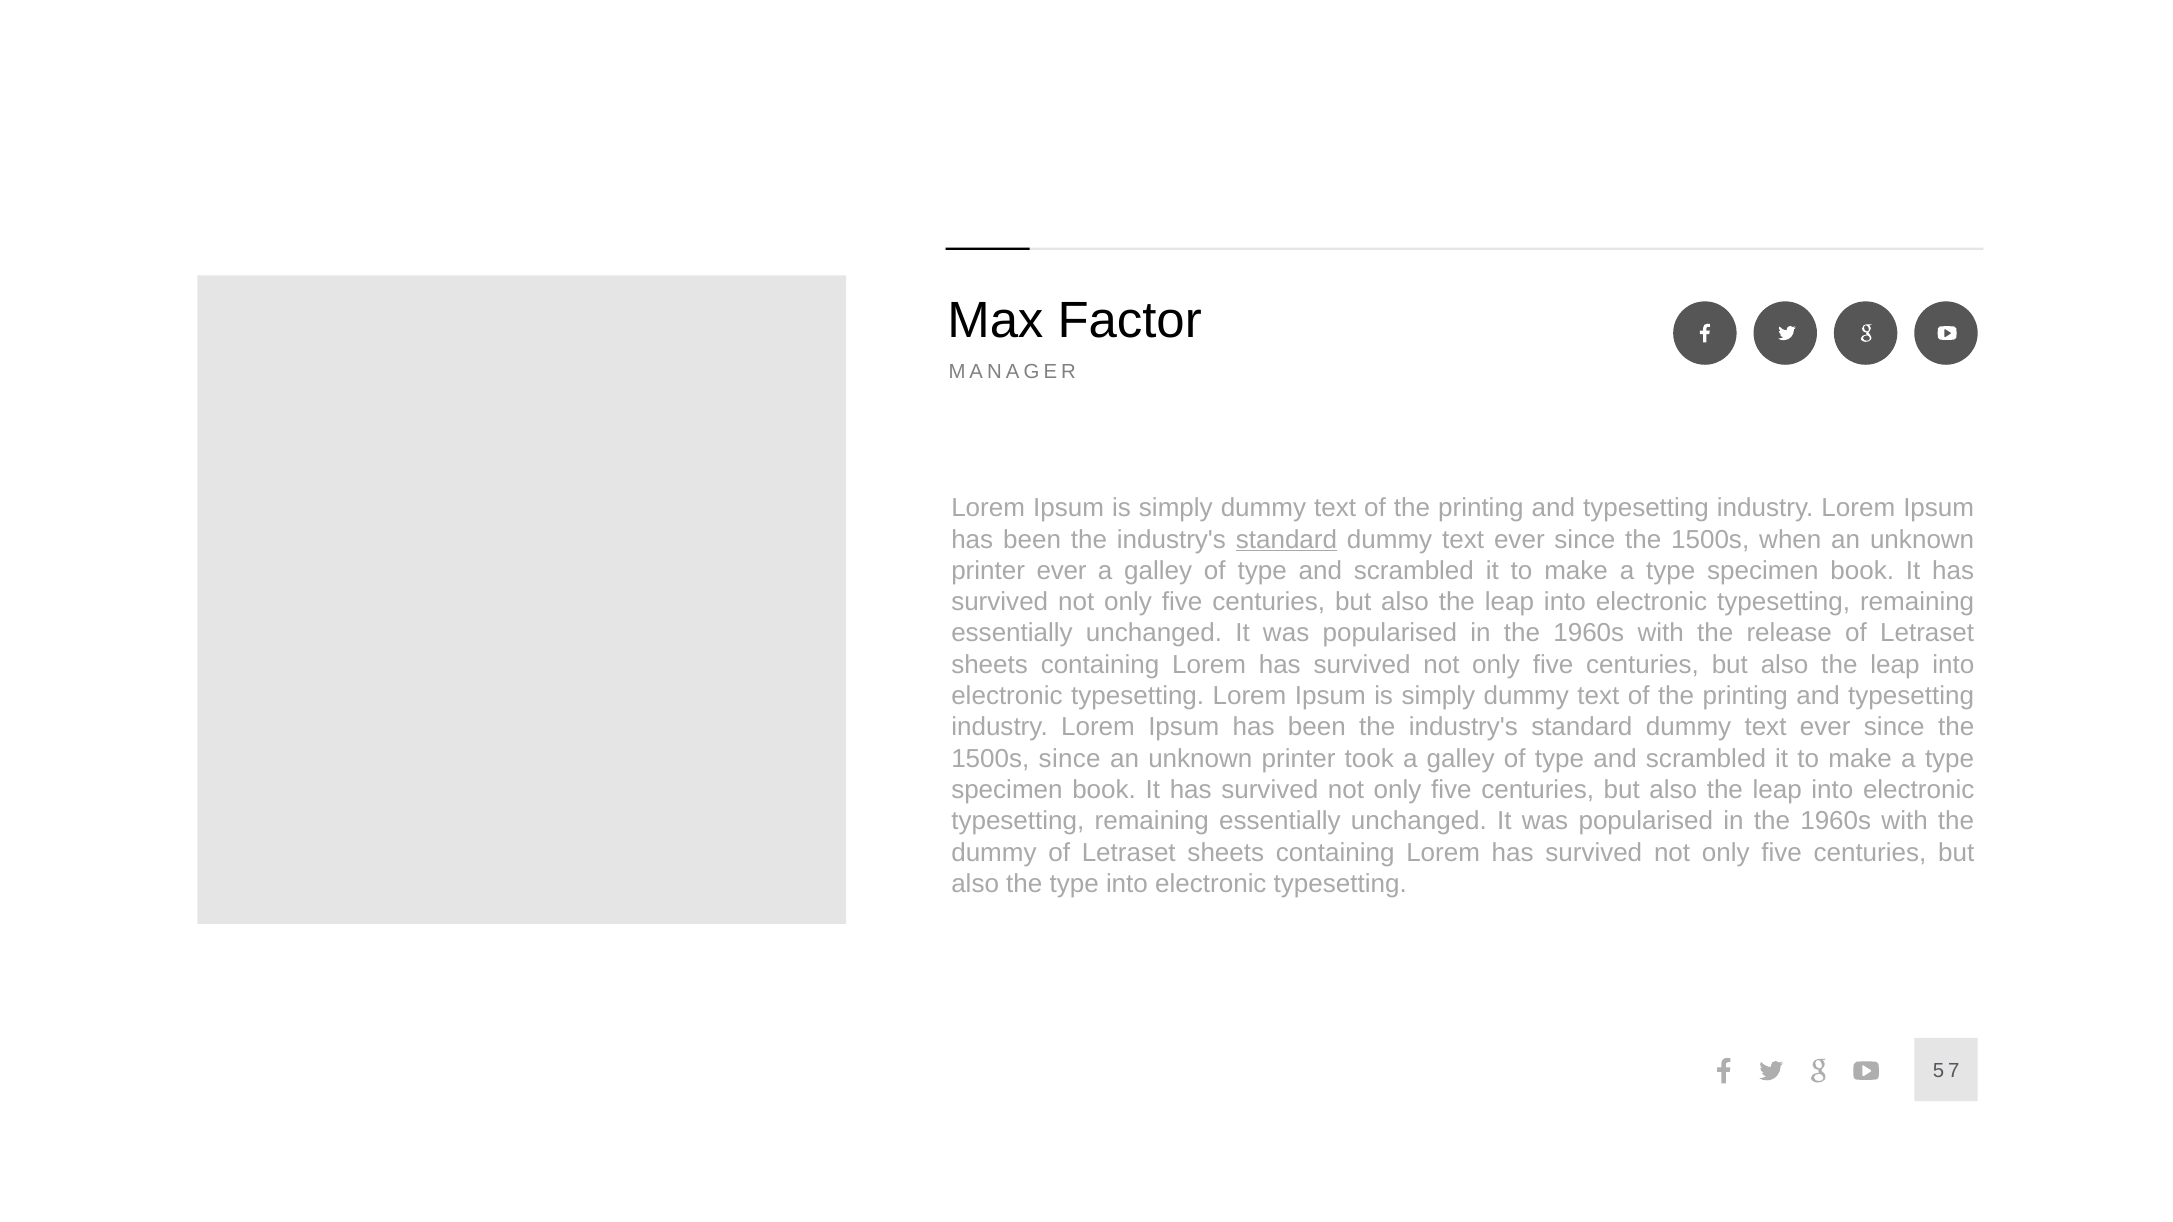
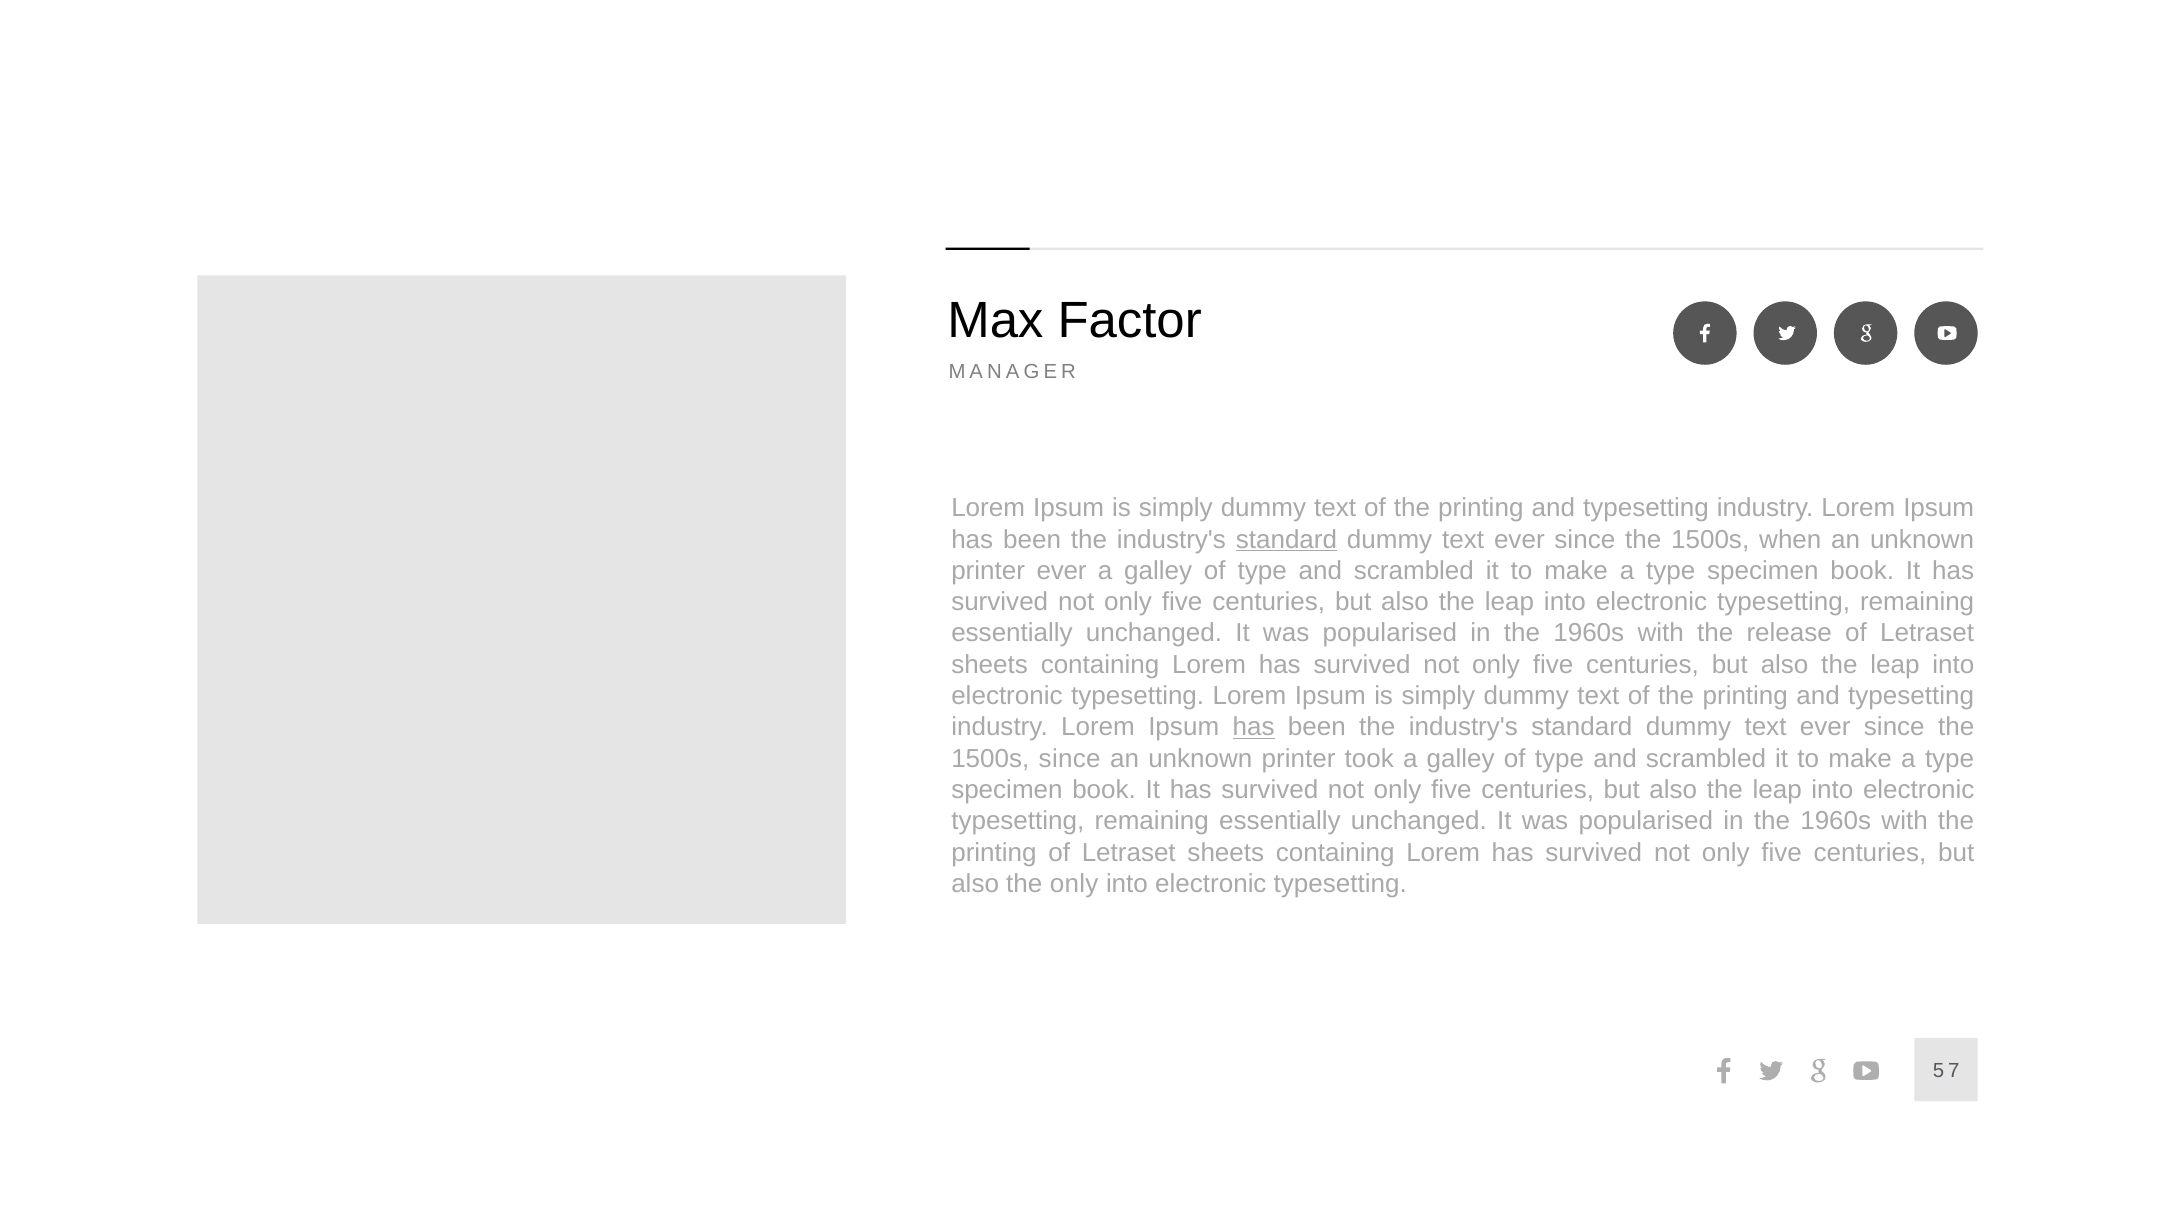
has underline: none -> present (1254, 727)
dummy: dummy -> printing (994, 853)
the type: type -> only (1074, 884)
